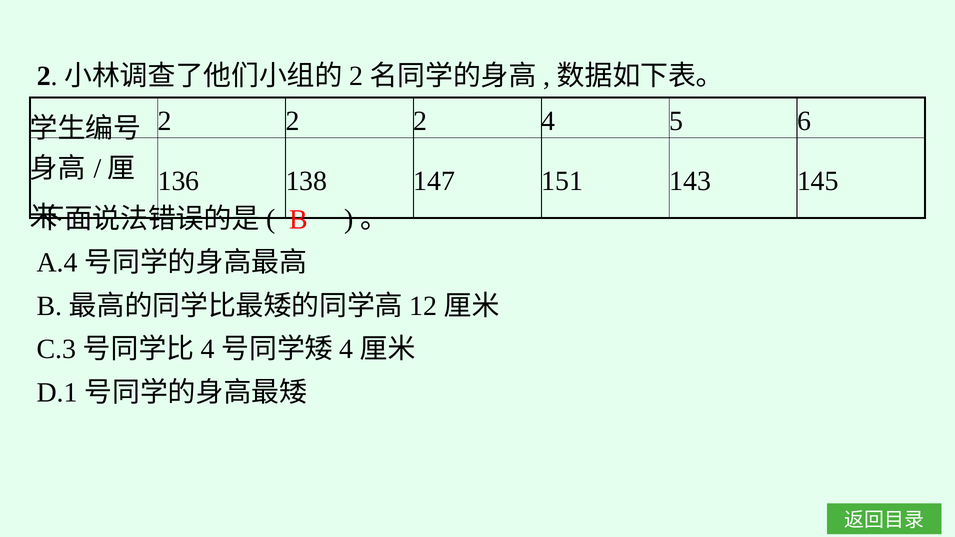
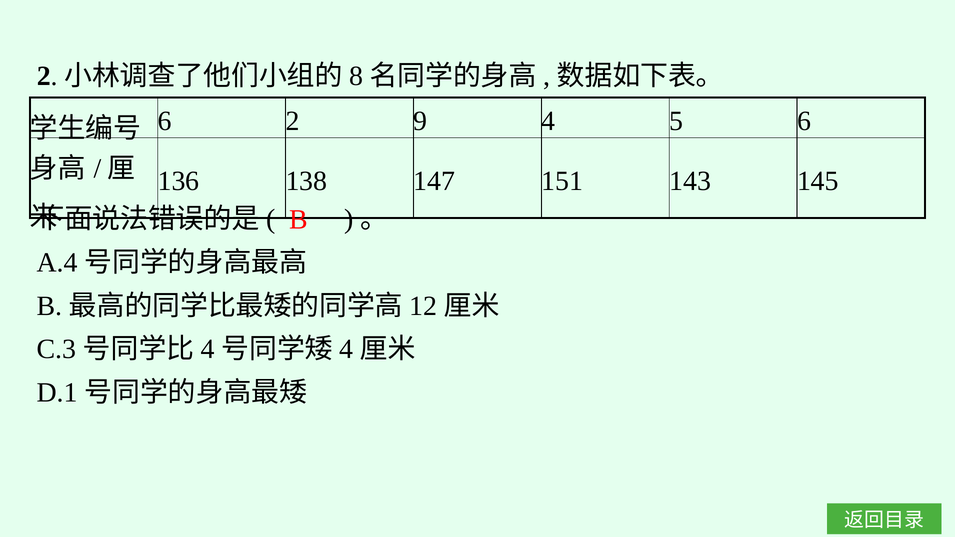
2: 2 -> 8 (356, 76)
2: 2 -> 6 (165, 121)
2: 2 -> 9 (420, 121)
